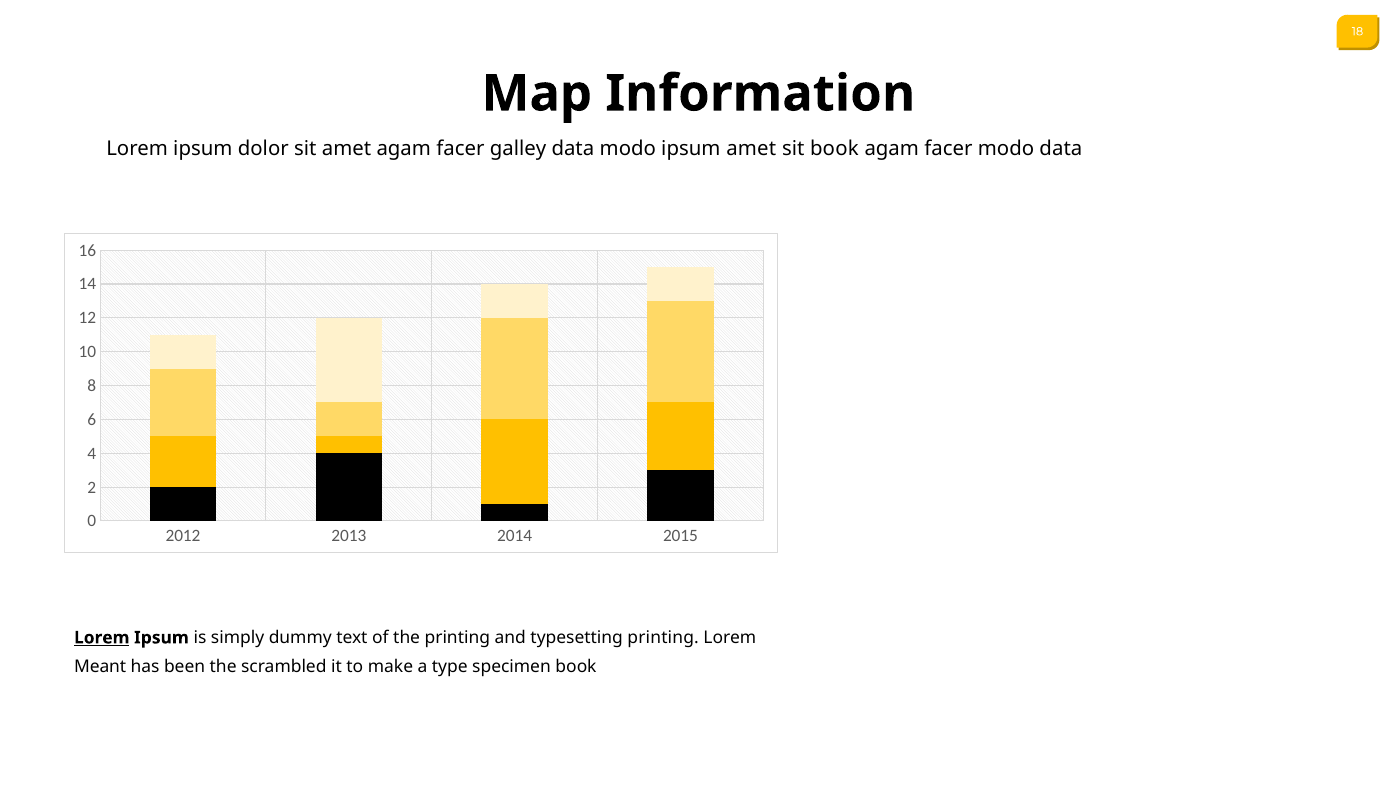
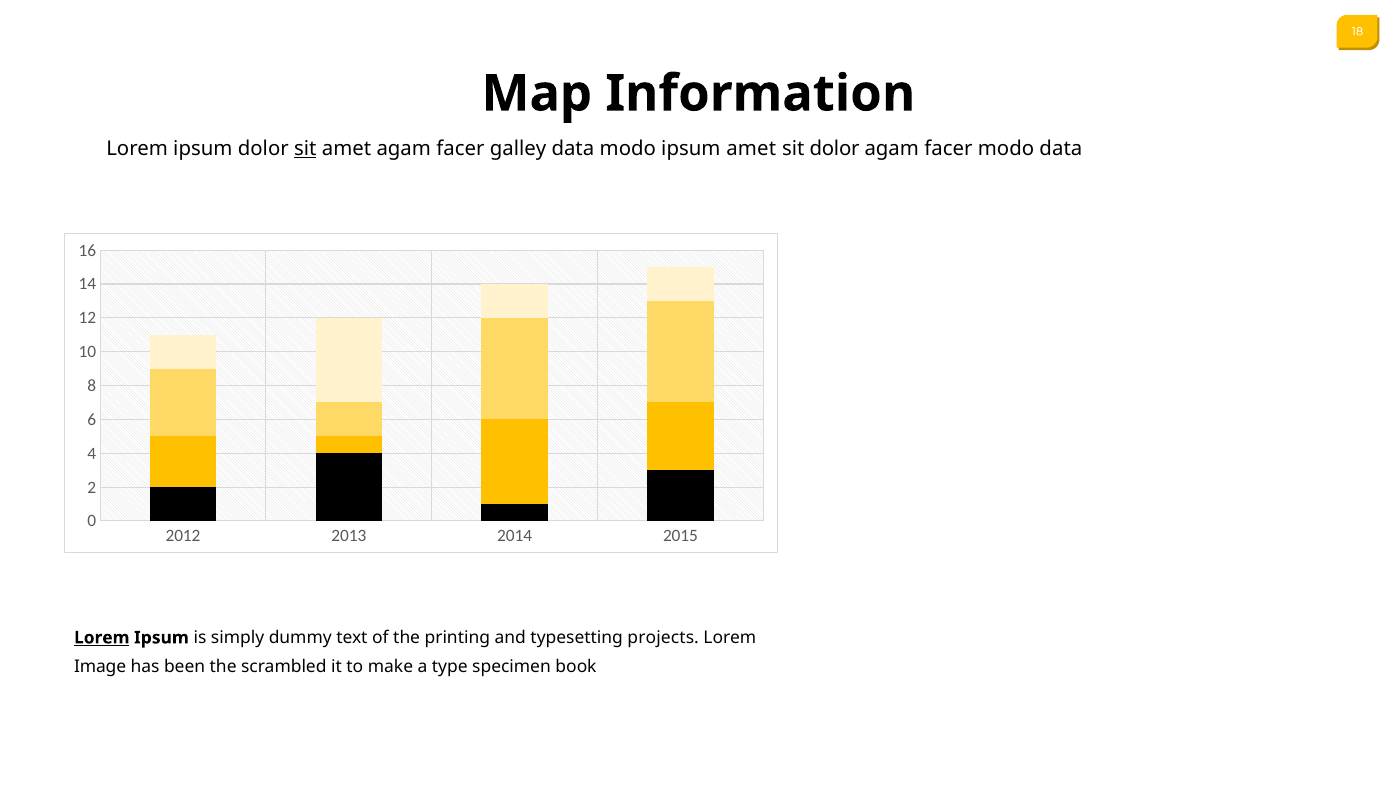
sit underline: none -> present (305, 149)
sit book: book -> dolor (835, 149)
typesetting printing: printing -> projects (663, 638)
Meant: Meant -> Image (100, 667)
